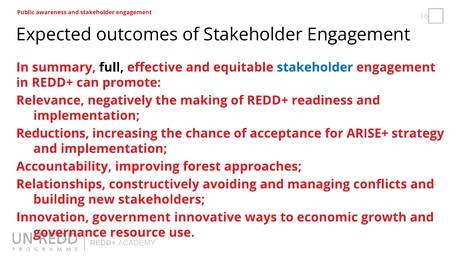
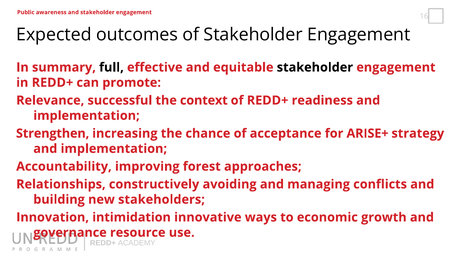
stakeholder colour: blue -> black (315, 67)
negatively: negatively -> successful (120, 100)
making: making -> context (204, 100)
Reductions: Reductions -> Strengthen (53, 133)
government: government -> intimidation (132, 217)
